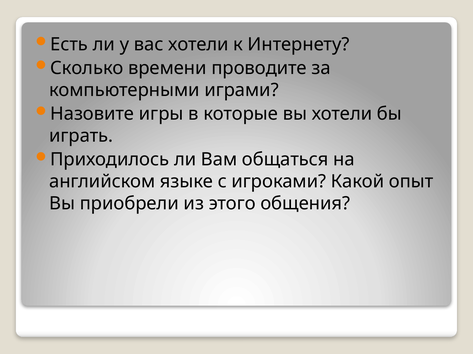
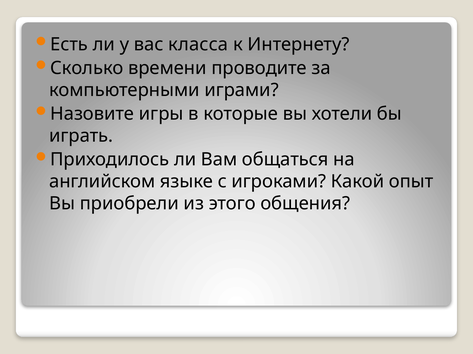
вас хотели: хотели -> класса (198, 44)
